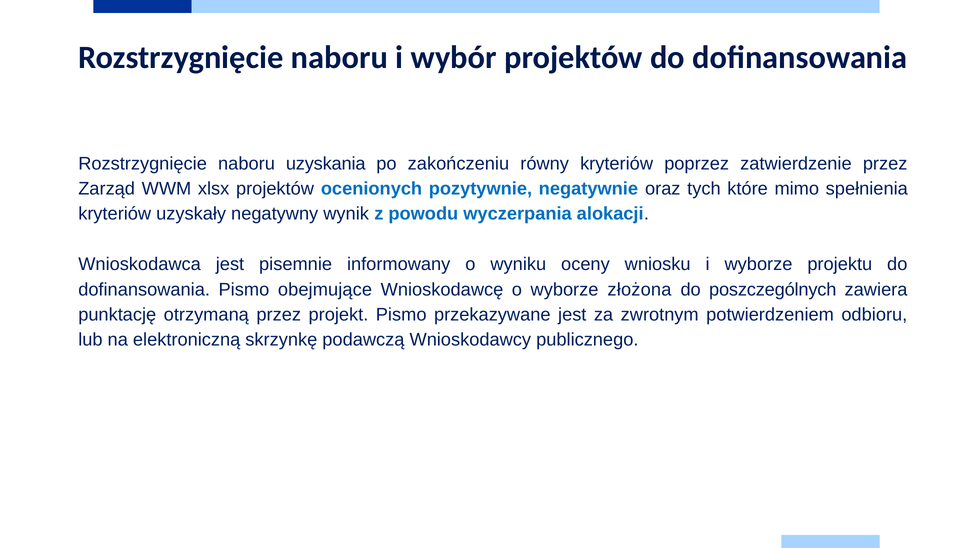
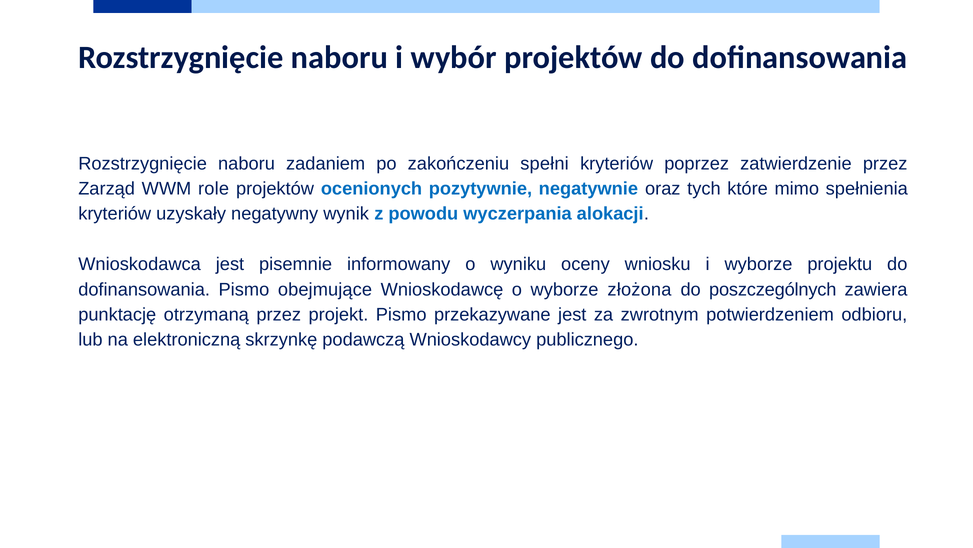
uzyskania: uzyskania -> zadaniem (326, 163)
równy: równy -> spełni (545, 163)
xlsx: xlsx -> role (214, 188)
